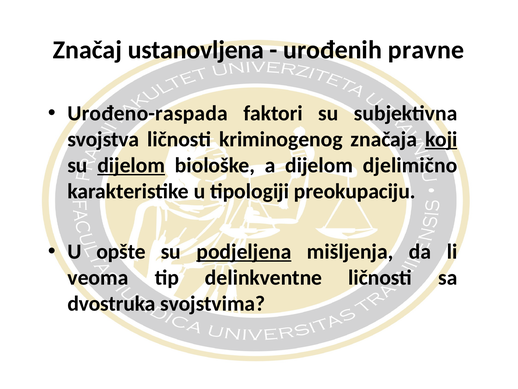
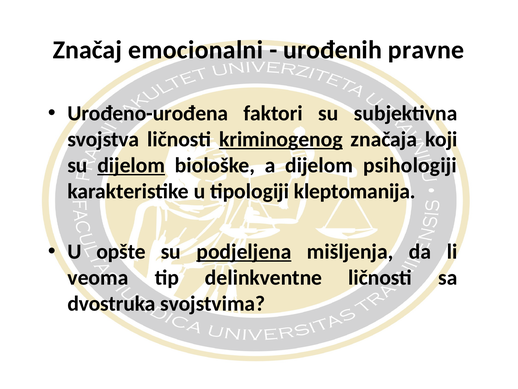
ustanovljena: ustanovljena -> emocionalni (196, 50)
Urođeno-raspada: Urođeno-raspada -> Urođeno-urođena (148, 113)
kriminogenog underline: none -> present (281, 139)
koji underline: present -> none (441, 139)
djelimično: djelimično -> psihologiji (410, 165)
preokupaciju: preokupaciju -> kleptomanija (355, 191)
